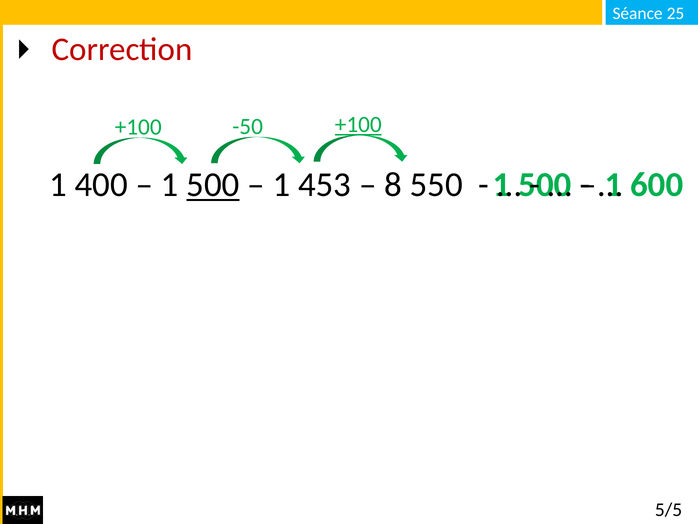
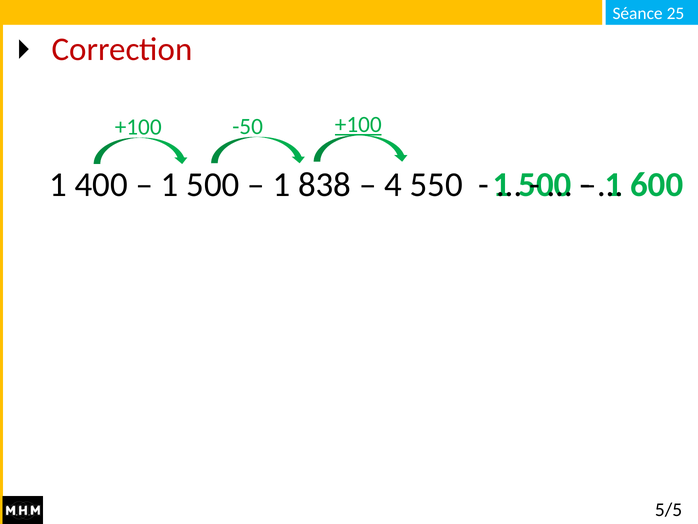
500 underline: present -> none (213, 185)
453: 453 -> 838 (325, 185)
8: 8 -> 4 (393, 185)
